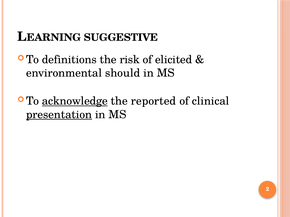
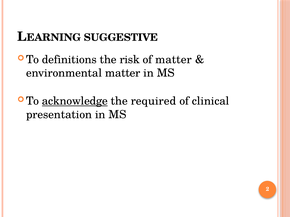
of elicited: elicited -> matter (173, 60)
environmental should: should -> matter (123, 73)
reported: reported -> required (154, 101)
presentation underline: present -> none (59, 115)
